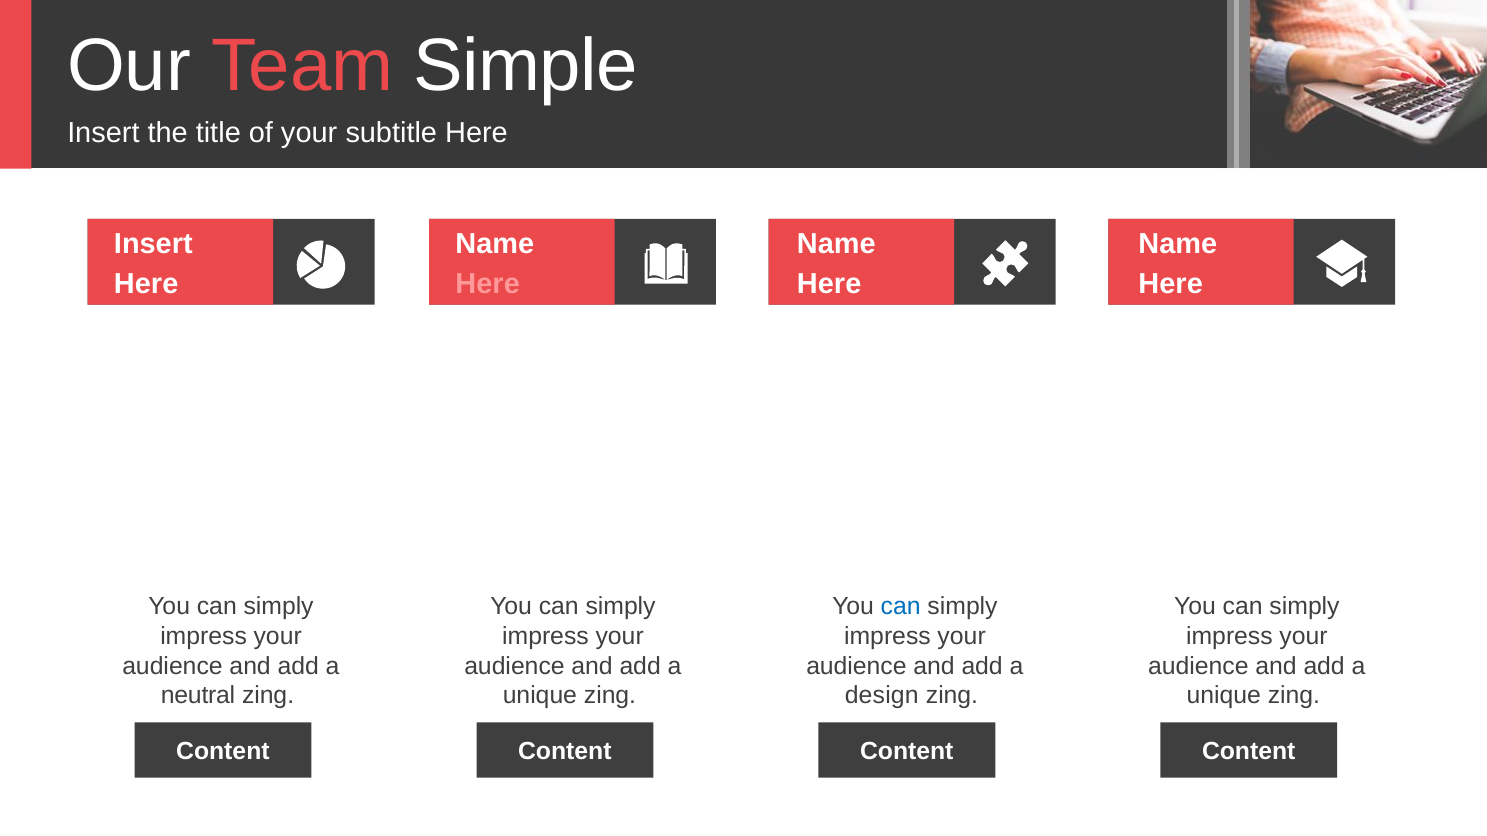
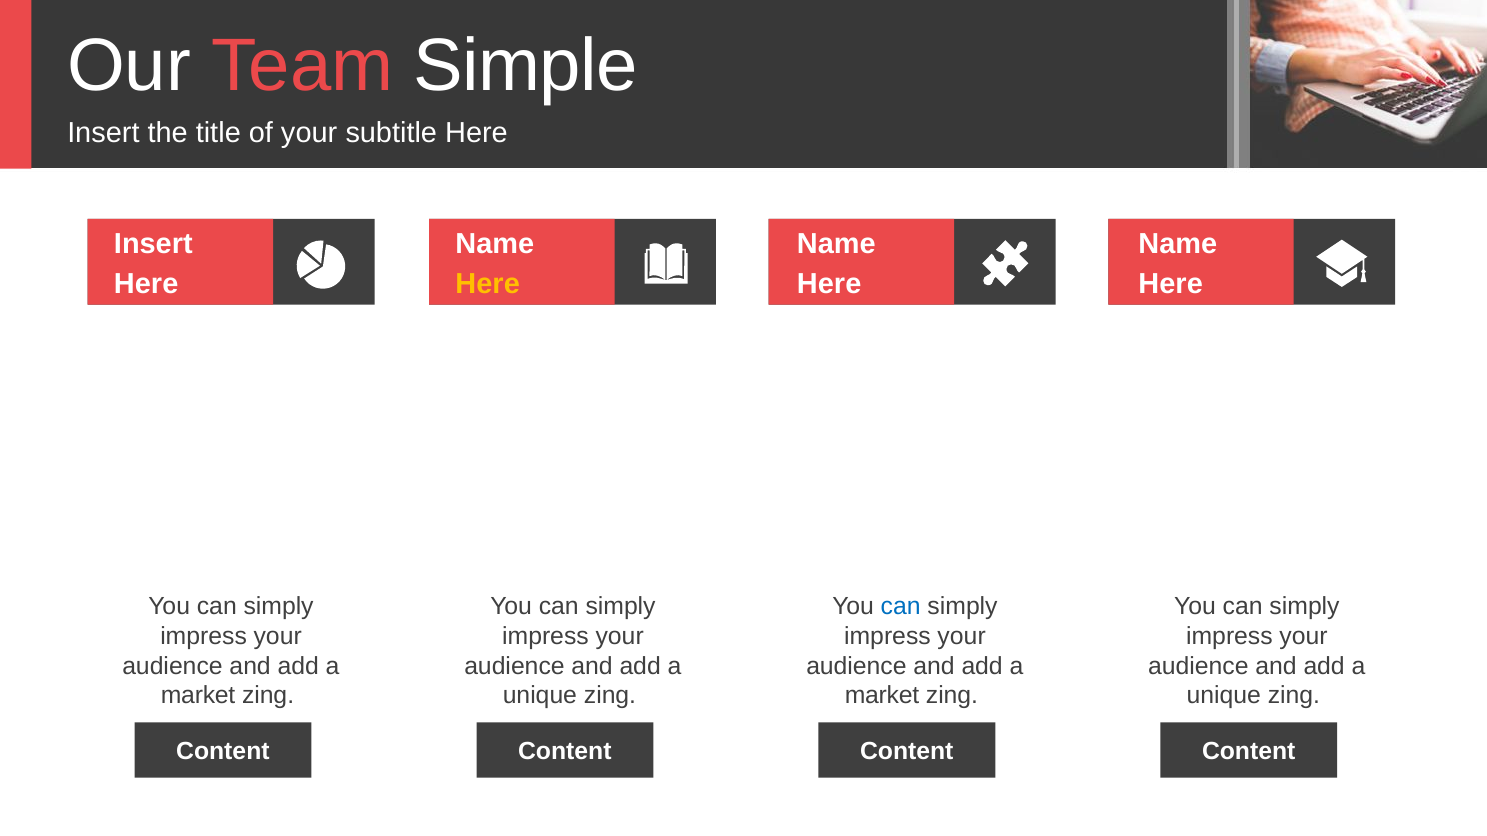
Here colour: pink -> yellow (488, 284)
neutral: neutral -> market (198, 696)
design: design -> market (882, 696)
